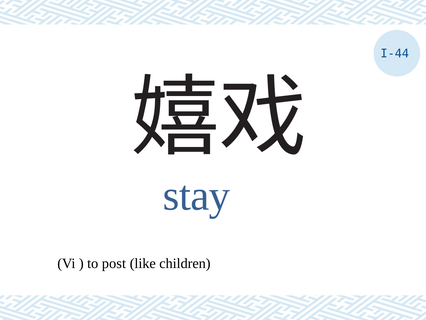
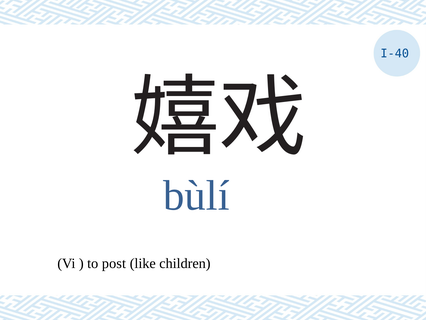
I-44: I-44 -> I-40 (395, 53)
stay: stay -> bùlí (196, 195)
